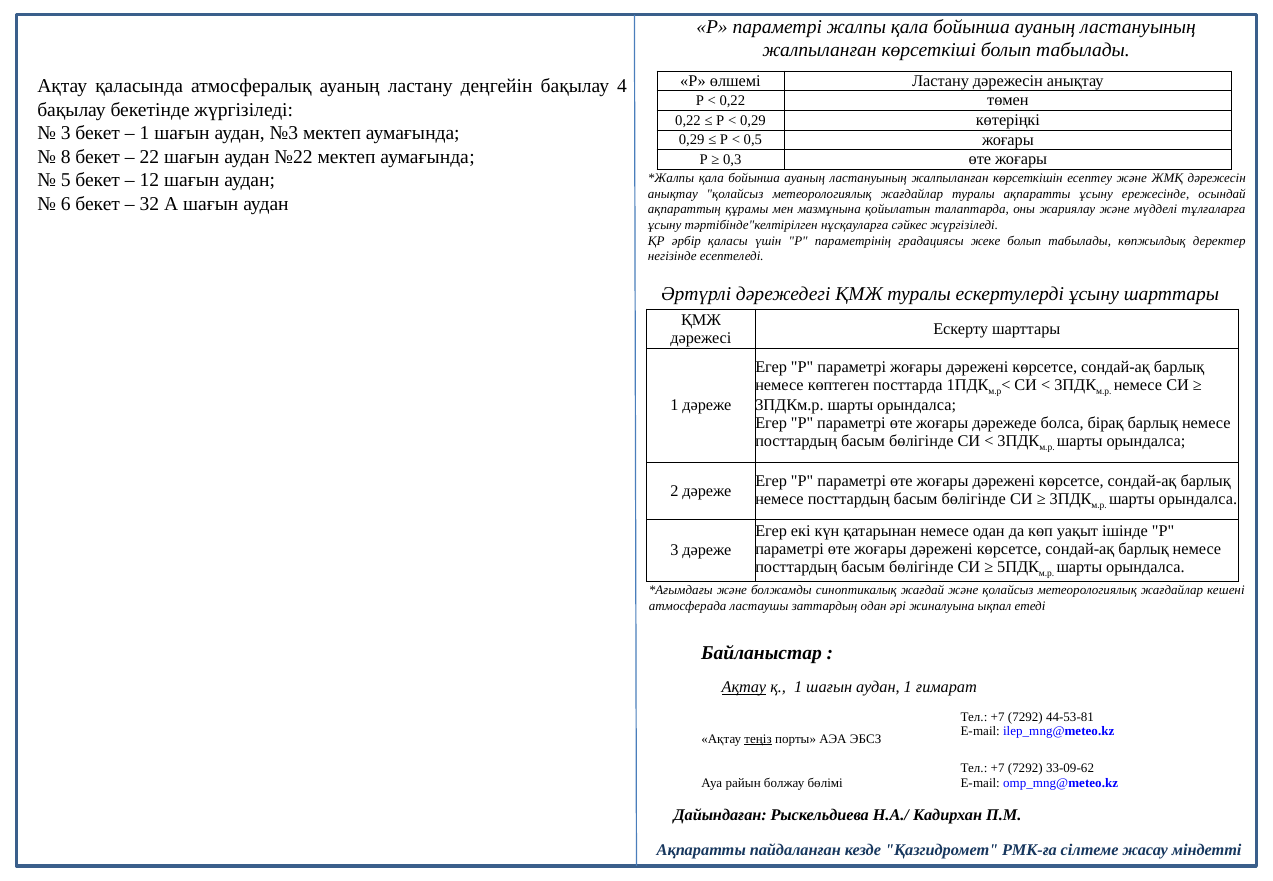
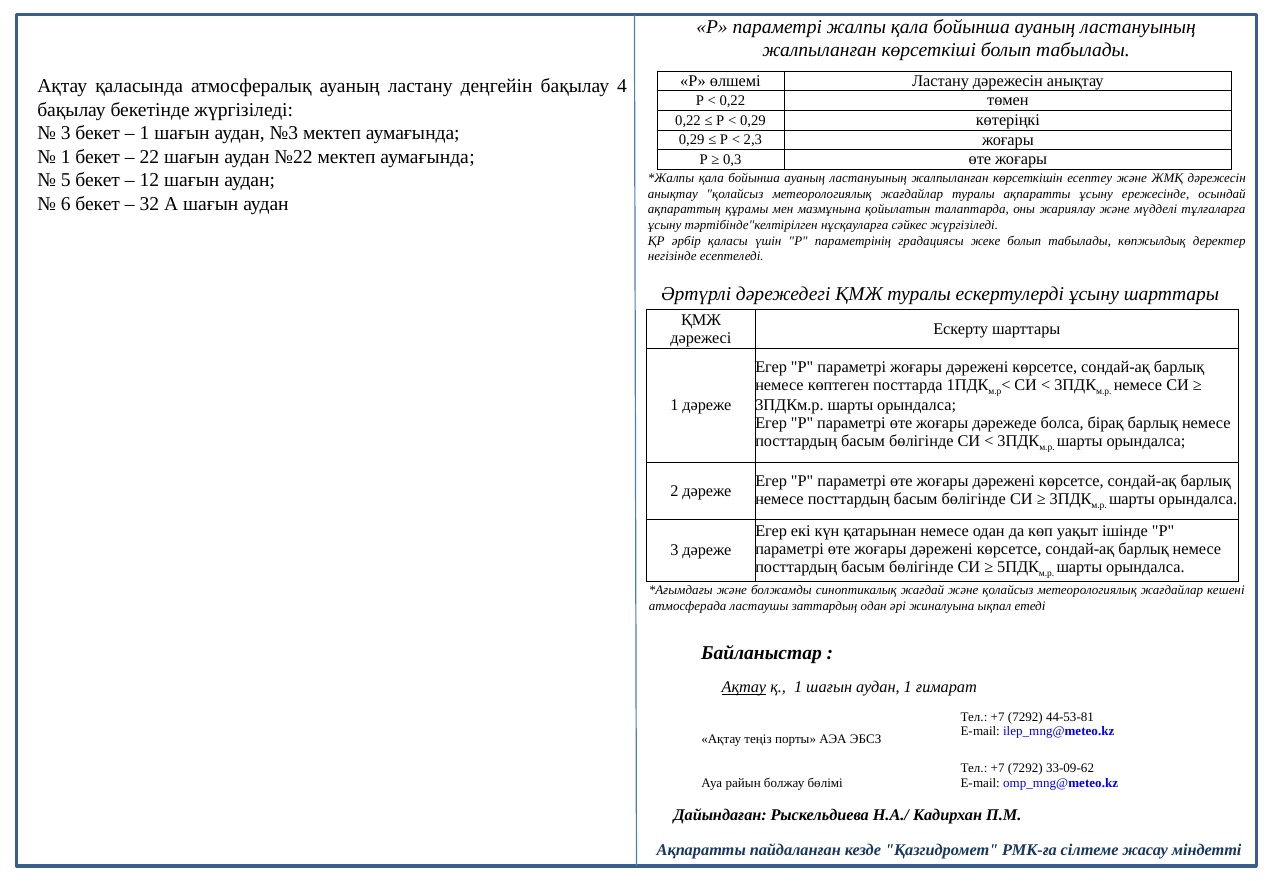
0,5: 0,5 -> 2,3 (753, 140)
8: 8 -> 1 (66, 157)
теңіз underline: present -> none (758, 739)
